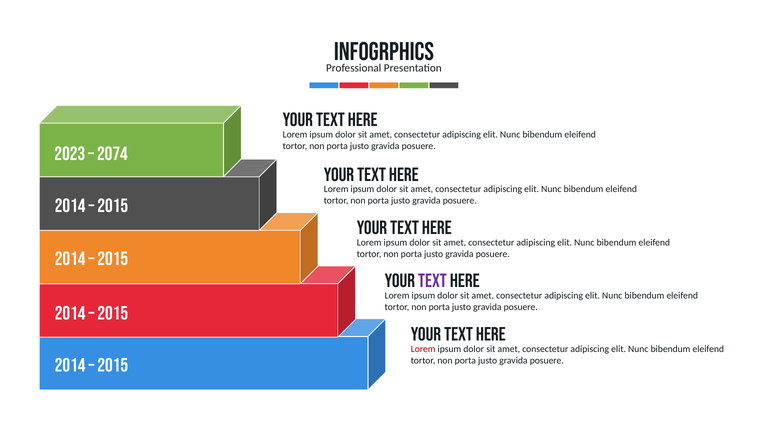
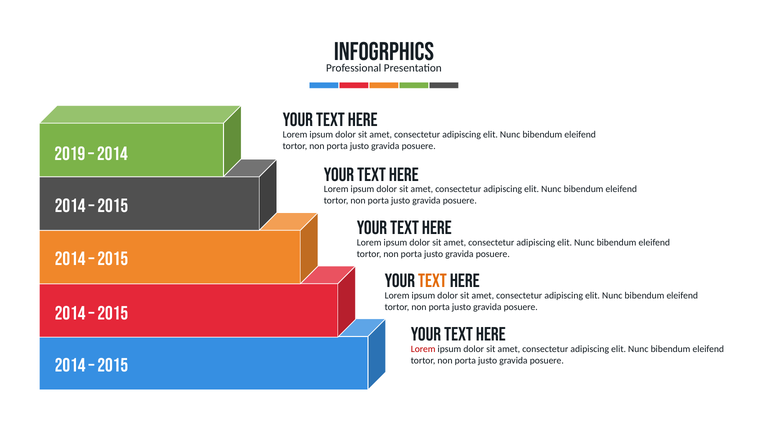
2023: 2023 -> 2019 (70, 154)
2074: 2074 -> 2014 (112, 154)
text colour: purple -> orange (432, 281)
